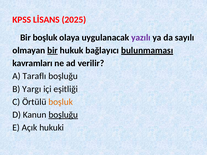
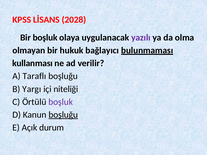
2025: 2025 -> 2028 (74, 20)
sayılı: sayılı -> olma (185, 38)
bir underline: present -> none (53, 50)
kavramları: kavramları -> kullanması (32, 63)
eşitliği: eşitliği -> niteliği (66, 89)
boşluk colour: orange -> purple (61, 102)
hukuki: hukuki -> durum (52, 128)
